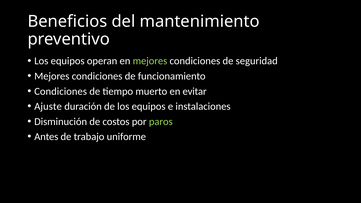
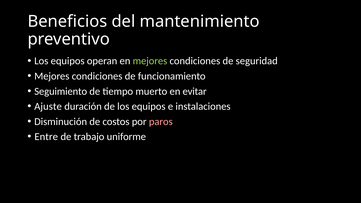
Condiciones: Condiciones -> Seguimiento (61, 91)
paros colour: light green -> pink (161, 122)
Antes: Antes -> Entre (46, 137)
